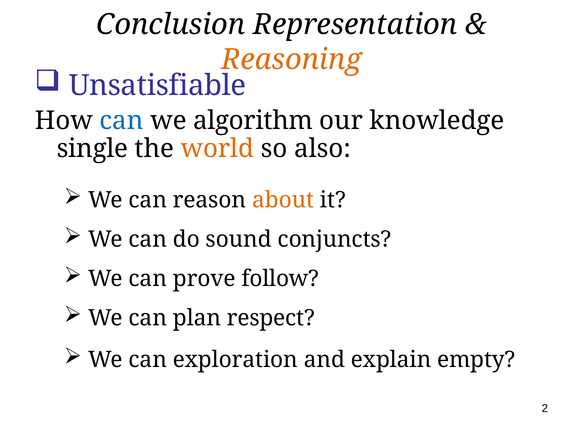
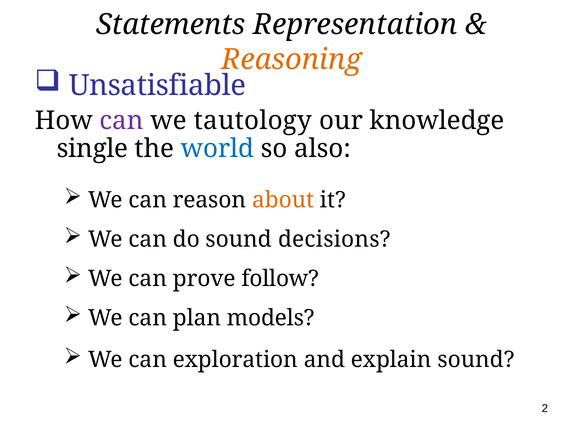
Conclusion: Conclusion -> Statements (171, 25)
can colour: blue -> purple (122, 121)
algorithm: algorithm -> tautology (253, 121)
world colour: orange -> blue (217, 149)
conjuncts: conjuncts -> decisions (334, 240)
respect: respect -> models (271, 318)
explain empty: empty -> sound (476, 360)
